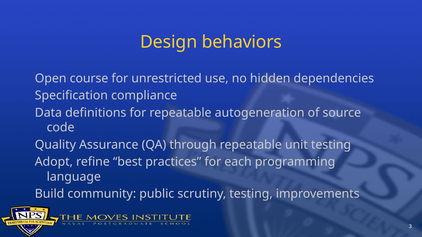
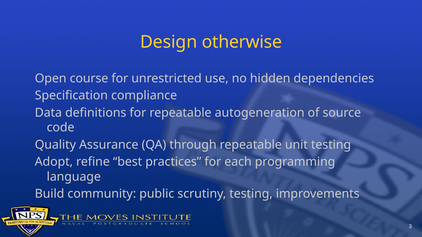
behaviors: behaviors -> otherwise (242, 42)
